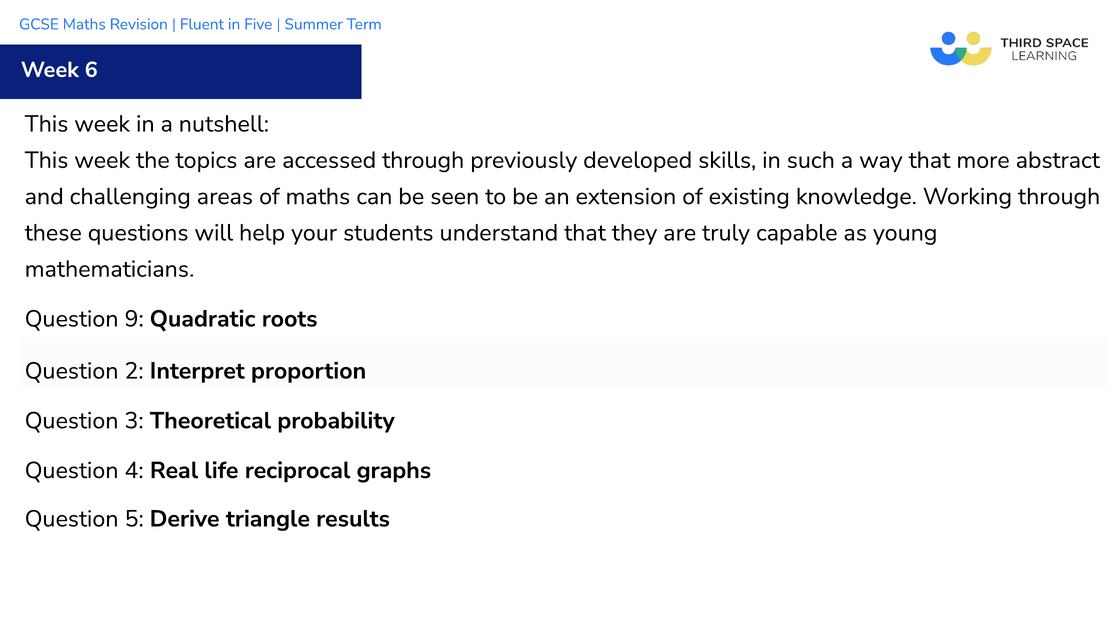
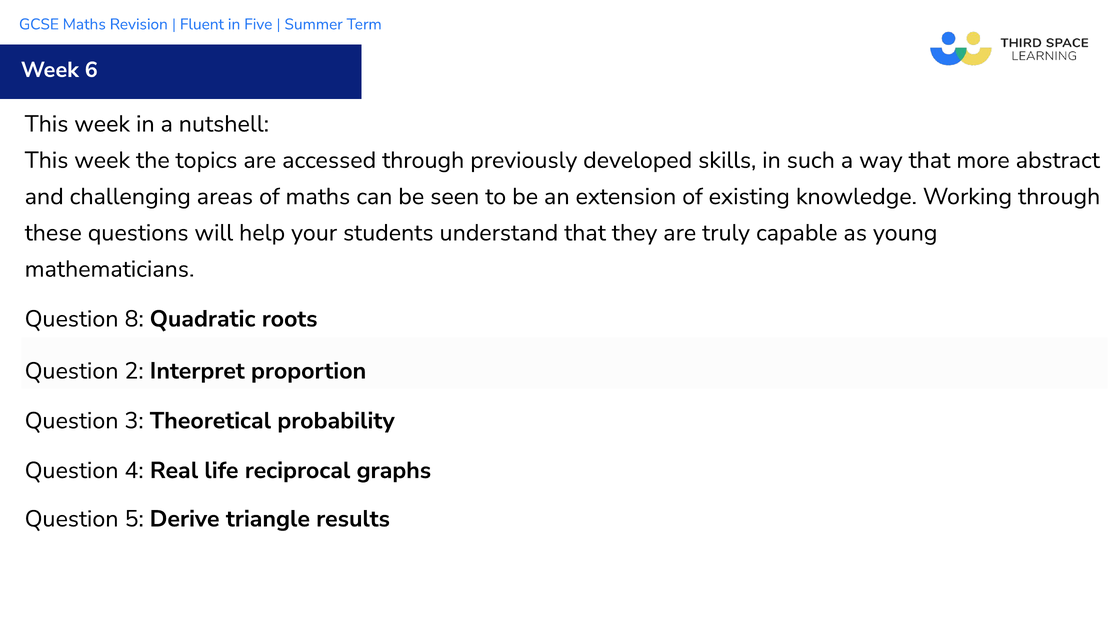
9: 9 -> 8 (134, 319)
